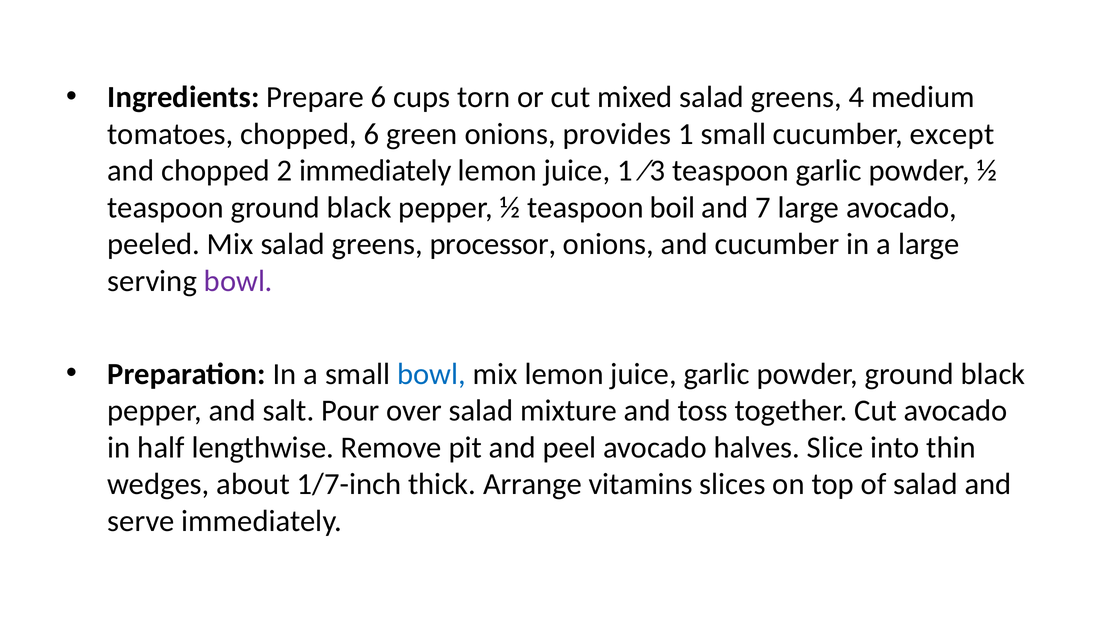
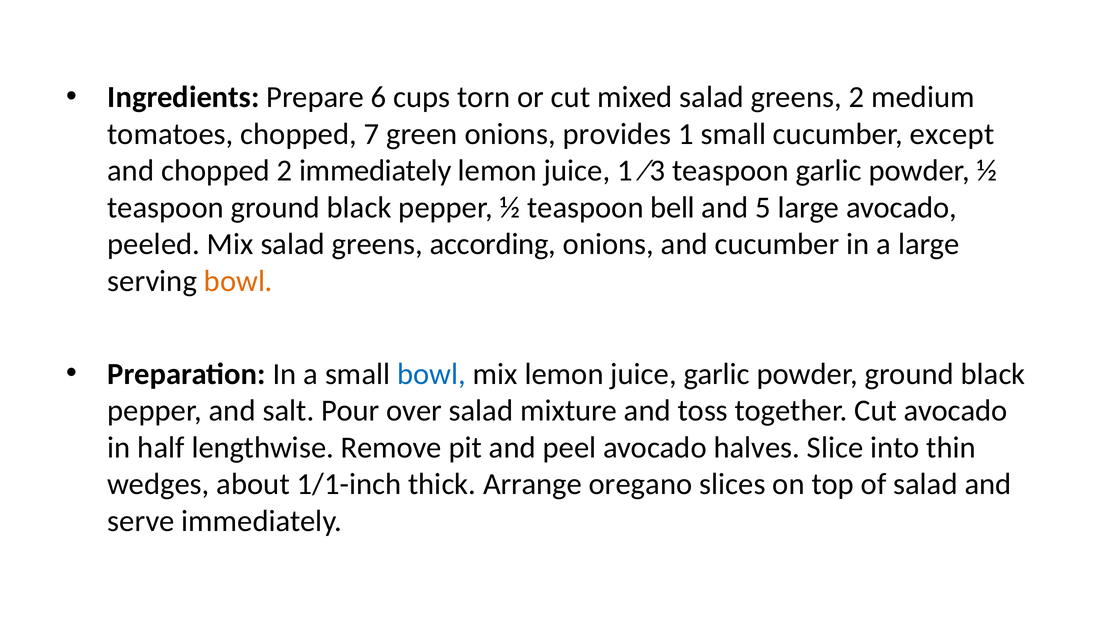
greens 4: 4 -> 2 (856, 97)
chopped 6: 6 -> 7 (372, 134)
boil: boil -> bell (673, 207)
7: 7 -> 5 (763, 207)
processor: processor -> according (493, 244)
bowl colour: purple -> orange (238, 281)
1/7-inch: 1/7-inch -> 1/1-inch (349, 484)
vitamins: vitamins -> oregano (641, 484)
